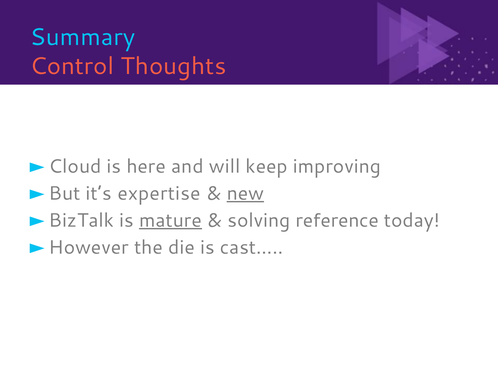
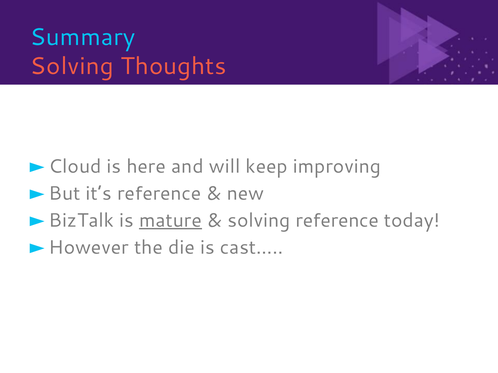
Control: Control -> Solving (72, 66)
it’s expertise: expertise -> reference (159, 194)
new underline: present -> none (245, 194)
